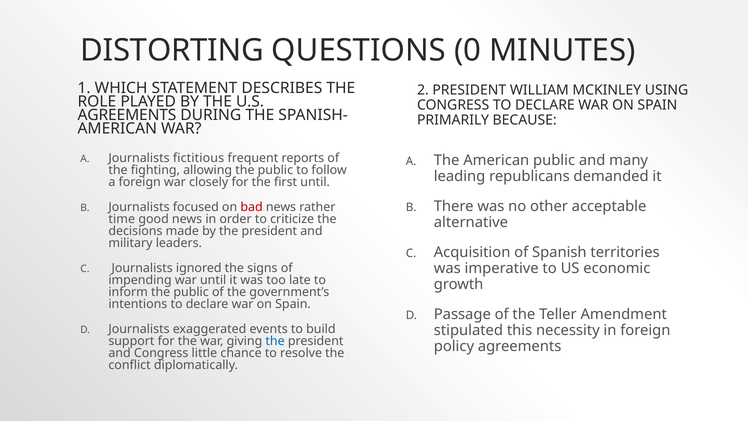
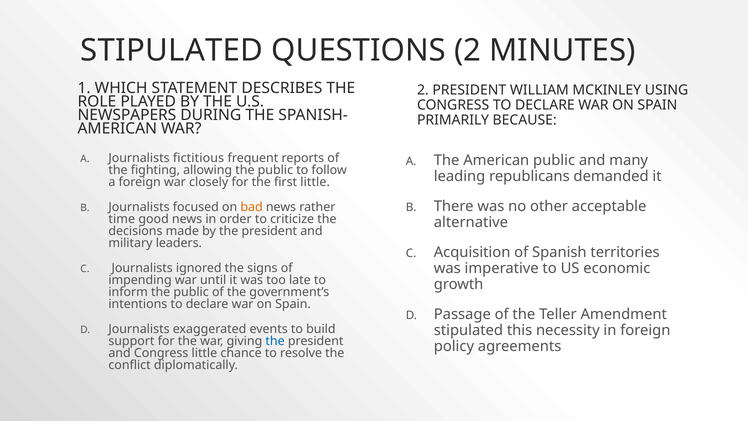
DISTORTING: DISTORTING -> STIPULATED (172, 50)
QUESTIONS 0: 0 -> 2 (468, 50)
AGREEMENTS: AGREEMENTS -> NEWSPAPERS (127, 115)
first until: until -> little (315, 182)
bad colour: red -> orange (252, 207)
